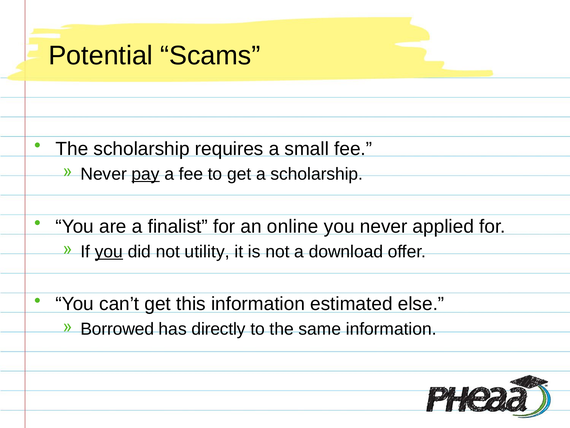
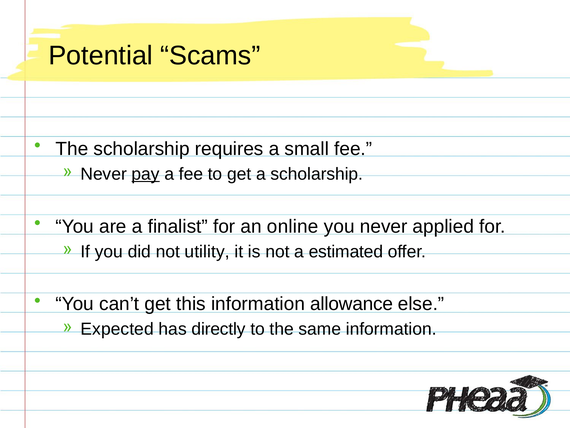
you underline: present -> none (109, 251)
download: download -> estimated (346, 251)
estimated: estimated -> allowance (352, 304)
Borrowed: Borrowed -> Expected (117, 329)
